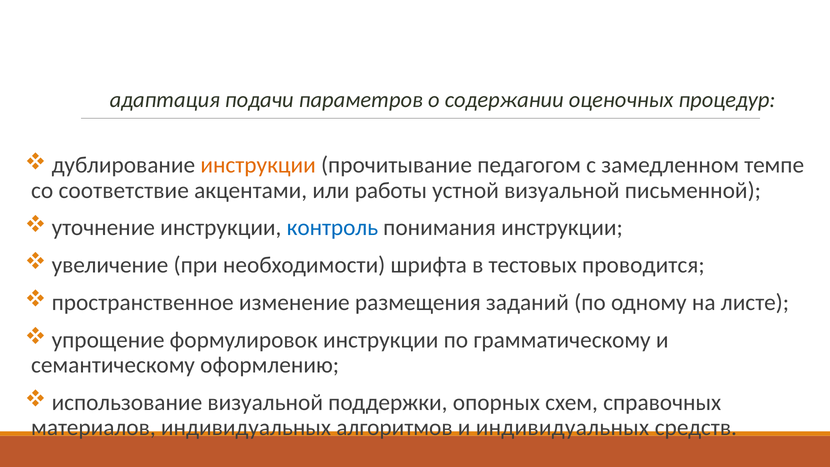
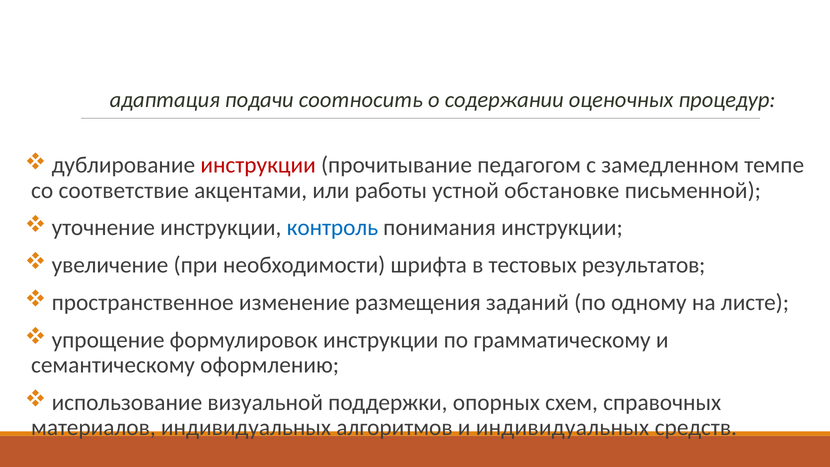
параметров: параметров -> соотносить (361, 100)
инструкции colour: orange -> red (258, 165)
устной визуальной: визуальной -> обстановке (562, 190)
проводится: проводится -> результатов (644, 265)
